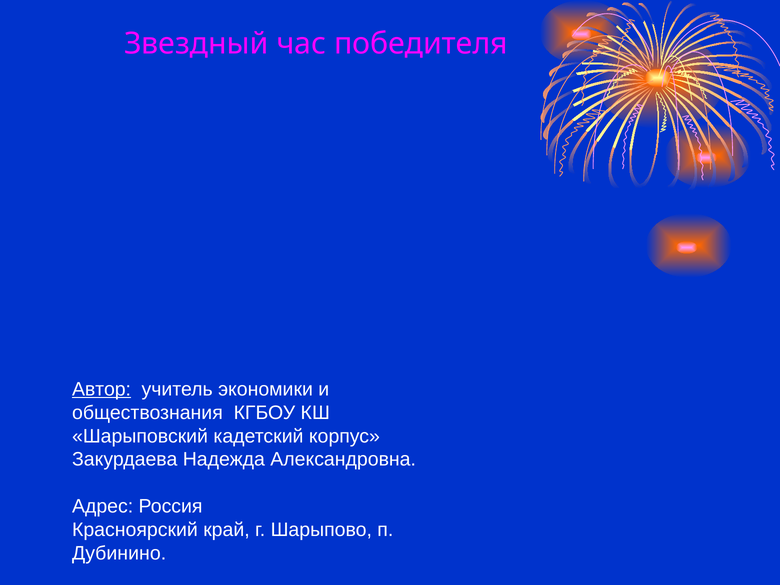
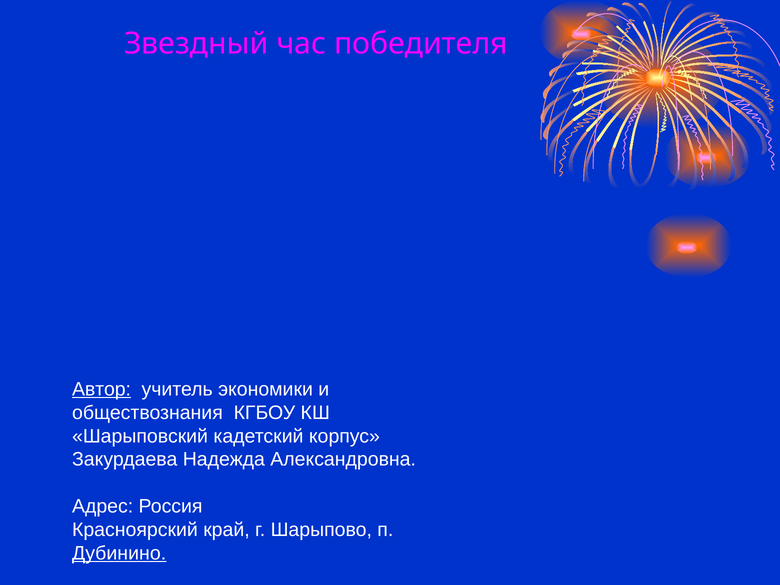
Дубинино underline: none -> present (119, 553)
